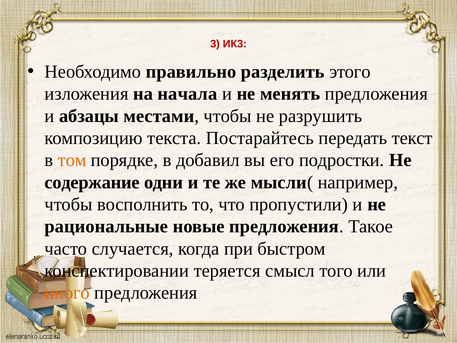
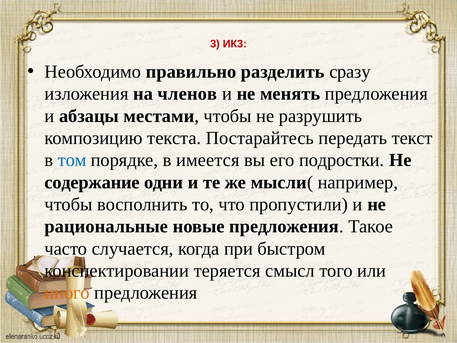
этого: этого -> сразу (350, 72)
начала: начала -> членов (187, 94)
том colour: orange -> blue (72, 160)
добавил: добавил -> имеется (208, 160)
